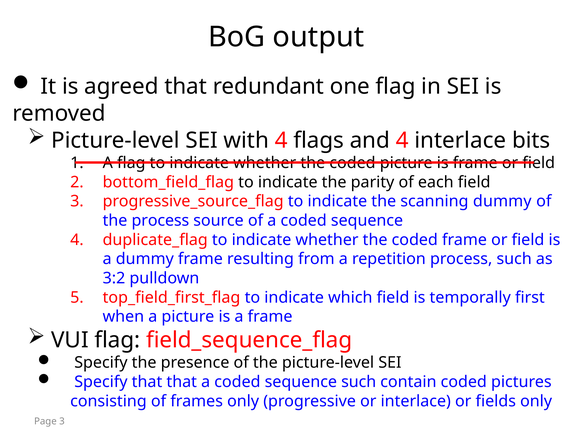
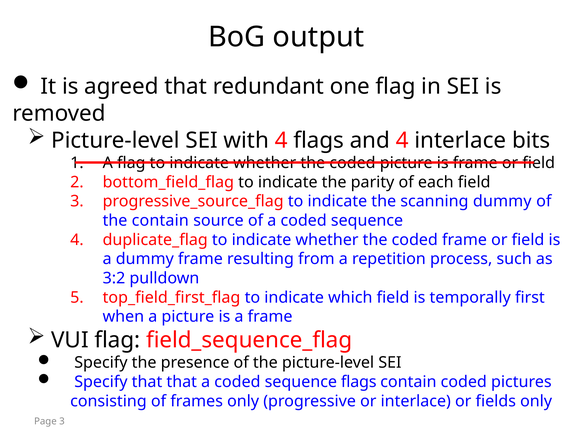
the process: process -> contain (160, 221)
sequence such: such -> flags (359, 383)
